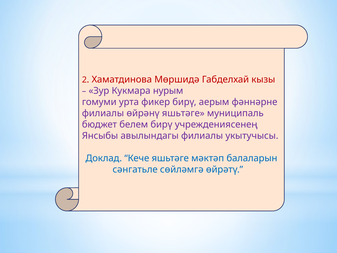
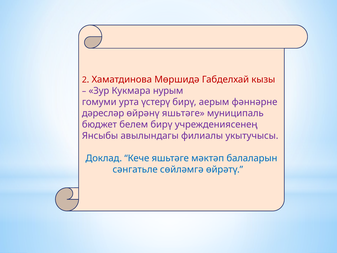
фикер: фикер -> үстерү (156, 102)
филиалы: филиалы -> дәресләр (103, 113)
